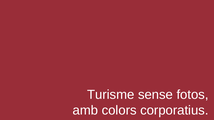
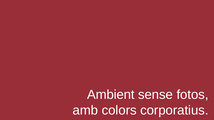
Turisme: Turisme -> Ambient (111, 95)
